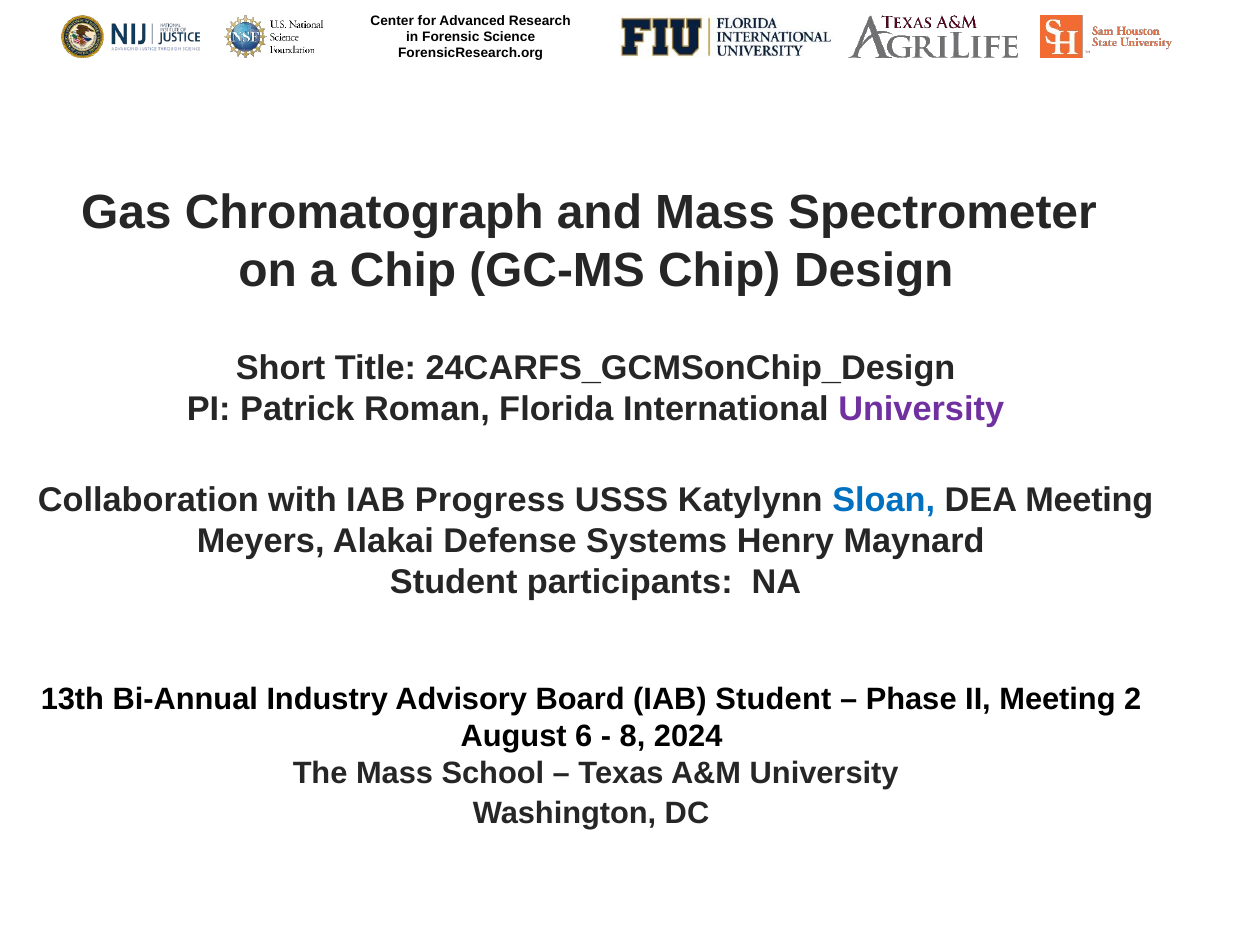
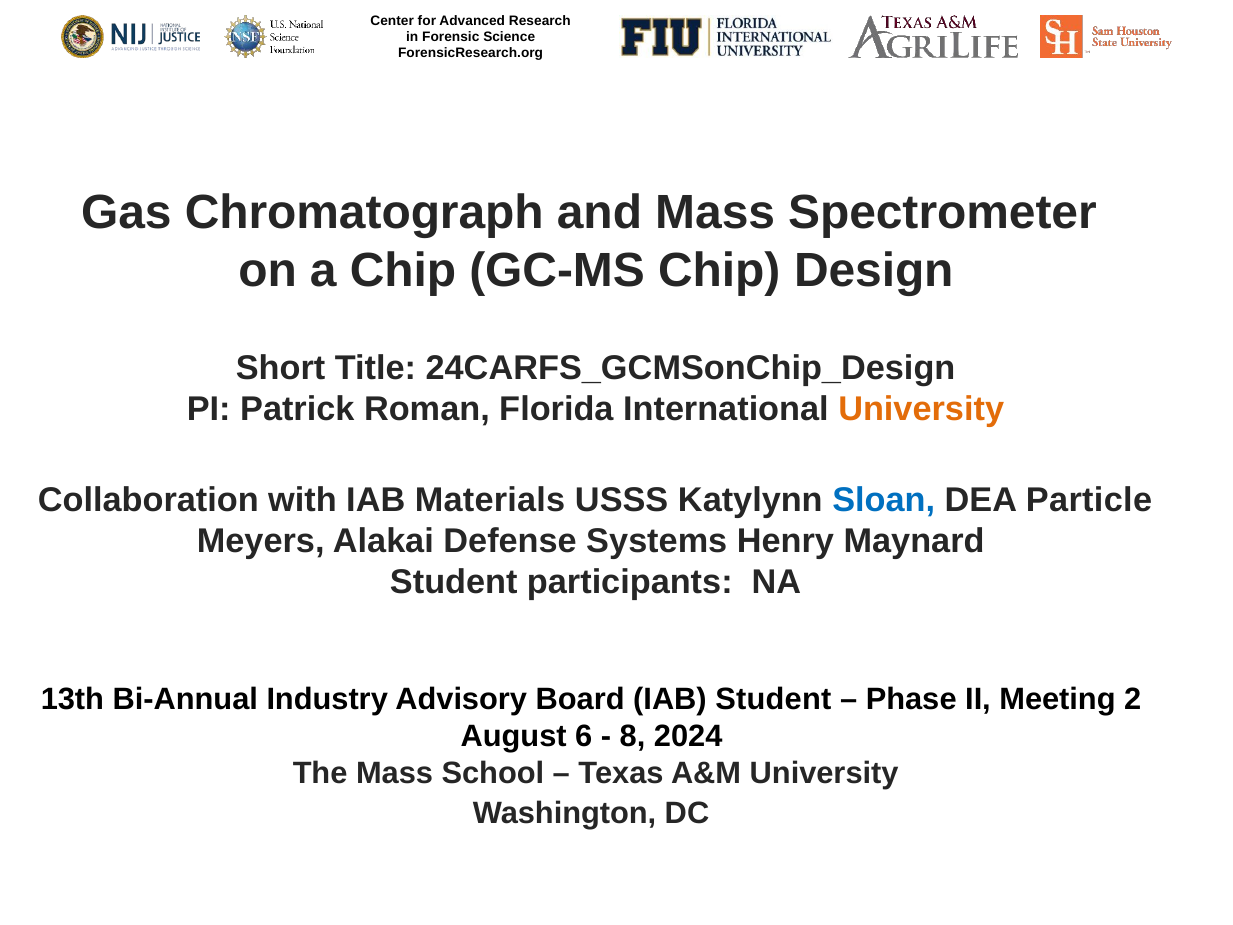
University colour: purple -> orange (921, 409)
Progress: Progress -> Materials (490, 500)
DEA Meeting: Meeting -> Particle (1089, 500)
